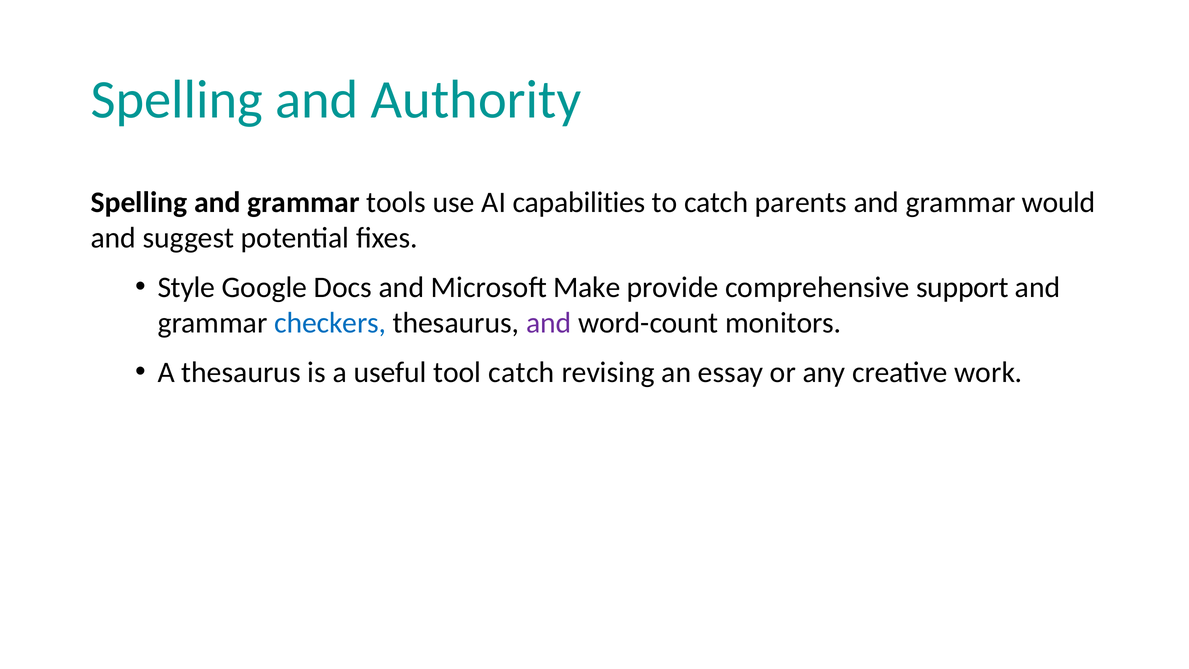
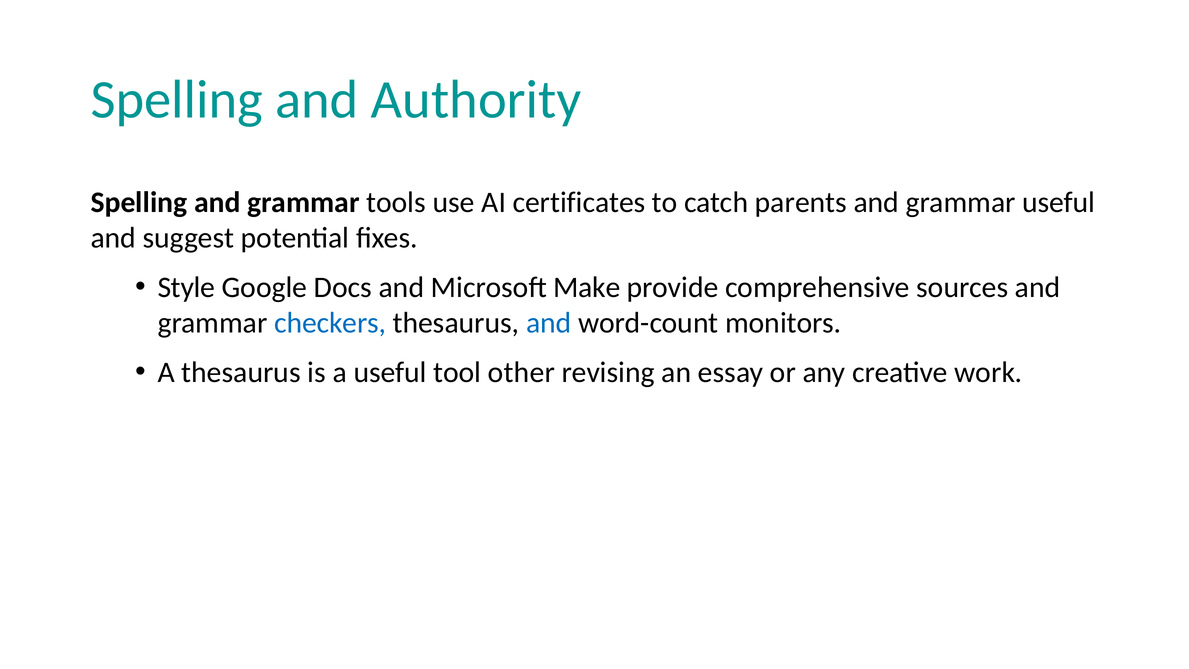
capabilities: capabilities -> certificates (579, 202)
grammar would: would -> useful (1059, 202)
support: support -> sources (962, 287)
and colour: purple -> blue (549, 323)
tool catch: catch -> other (522, 372)
